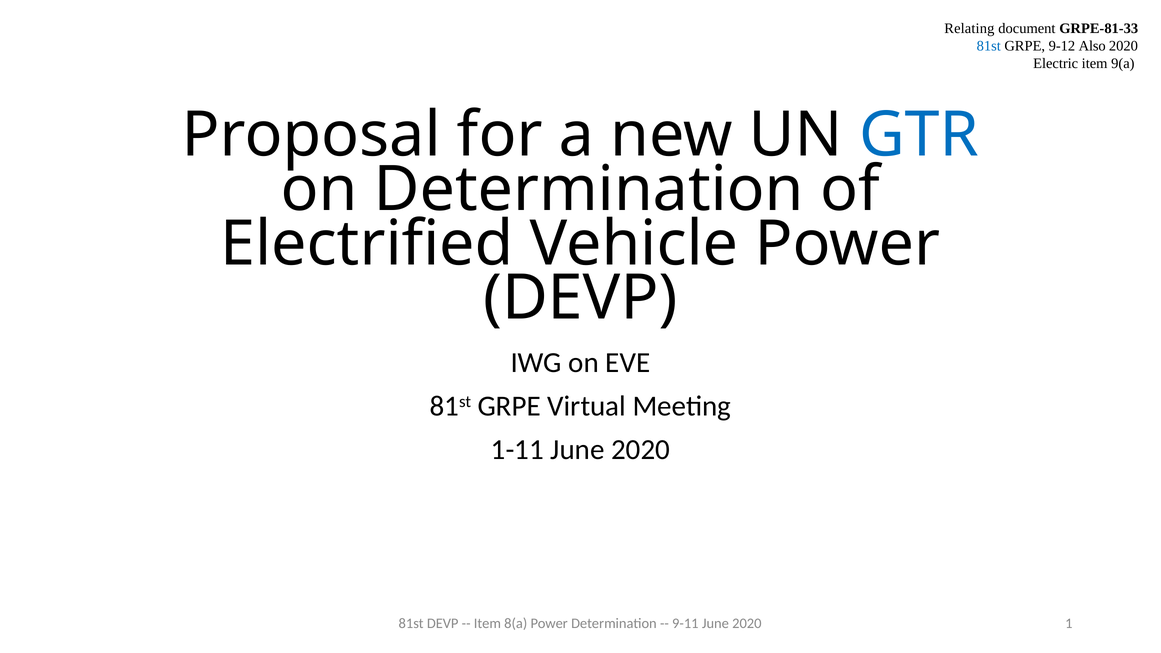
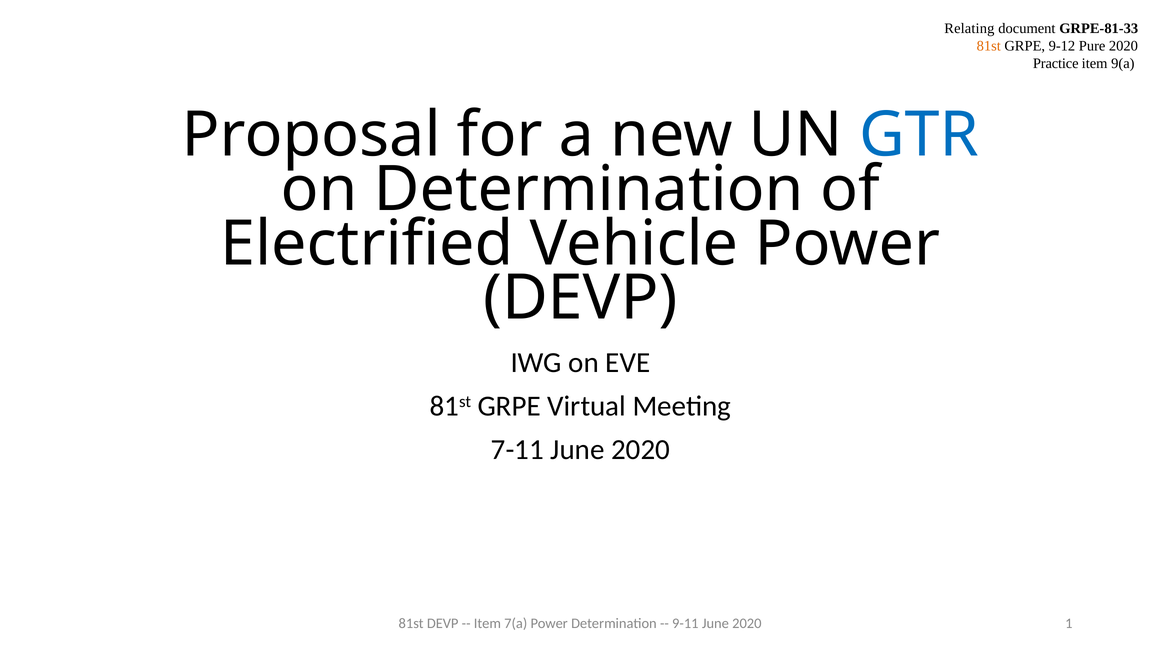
81st colour: blue -> orange (989, 46)
Also: Also -> Pure (1092, 46)
Electric: Electric -> Practice (1056, 63)
1-11: 1-11 -> 7-11 (517, 450)
8(a: 8(a -> 7(a (516, 624)
